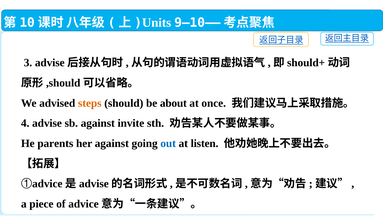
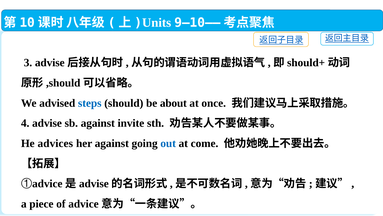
steps colour: orange -> blue (90, 103)
parents: parents -> advices (55, 143)
listen: listen -> come (205, 143)
